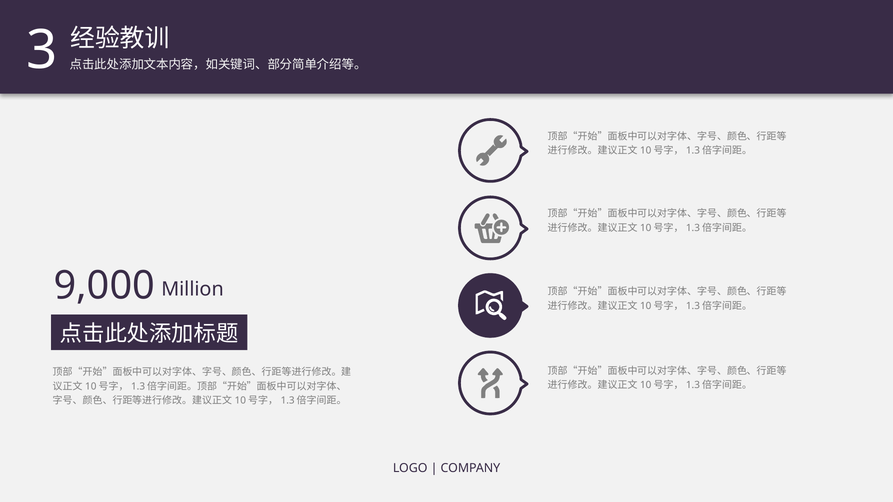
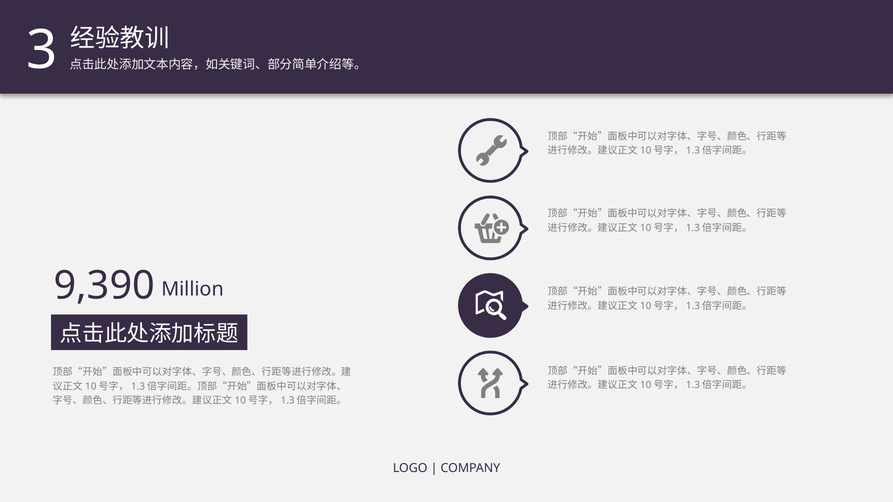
9,000: 9,000 -> 9,390 (104, 286)
